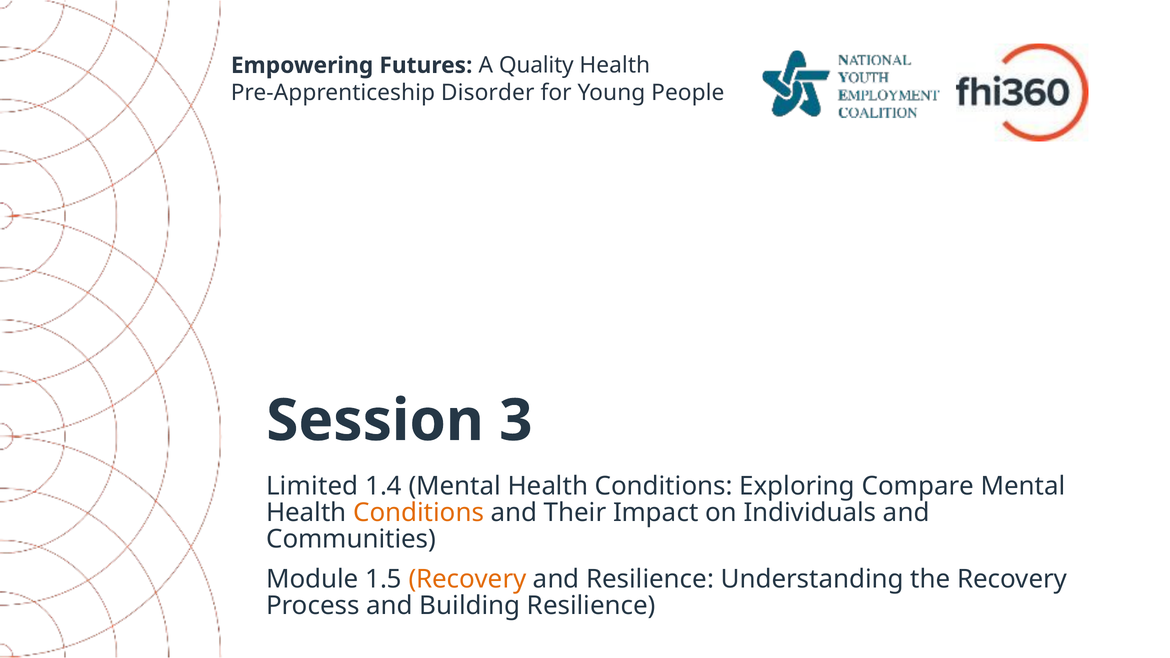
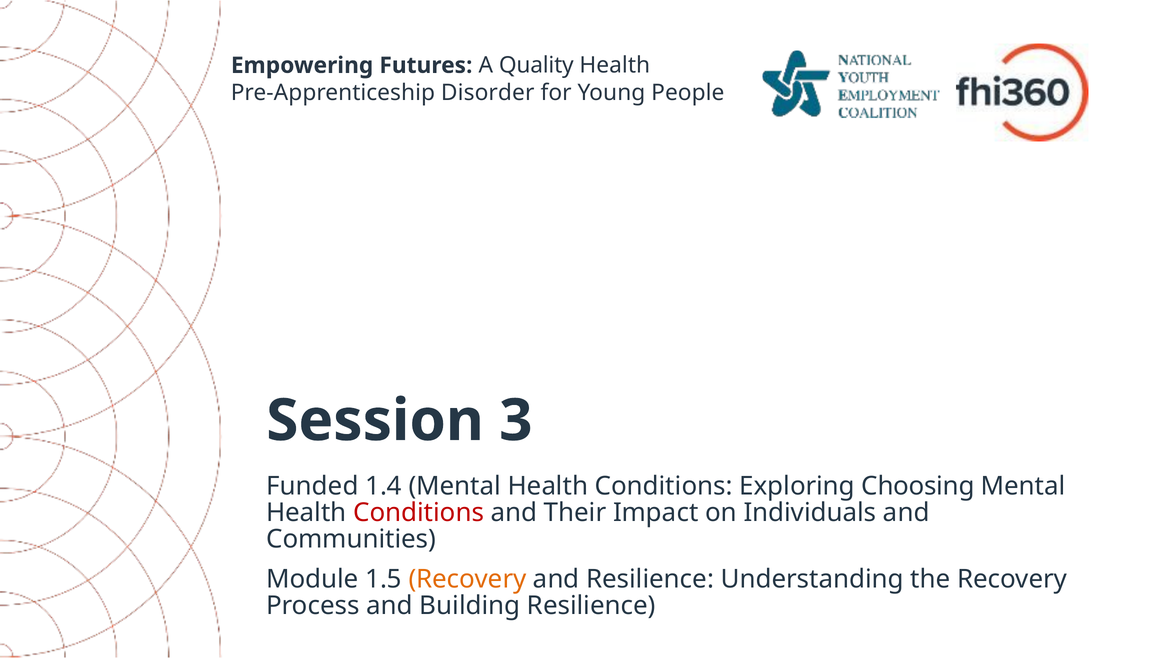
Limited: Limited -> Funded (312, 486)
Compare: Compare -> Choosing (918, 486)
Conditions colour: orange -> red (419, 513)
